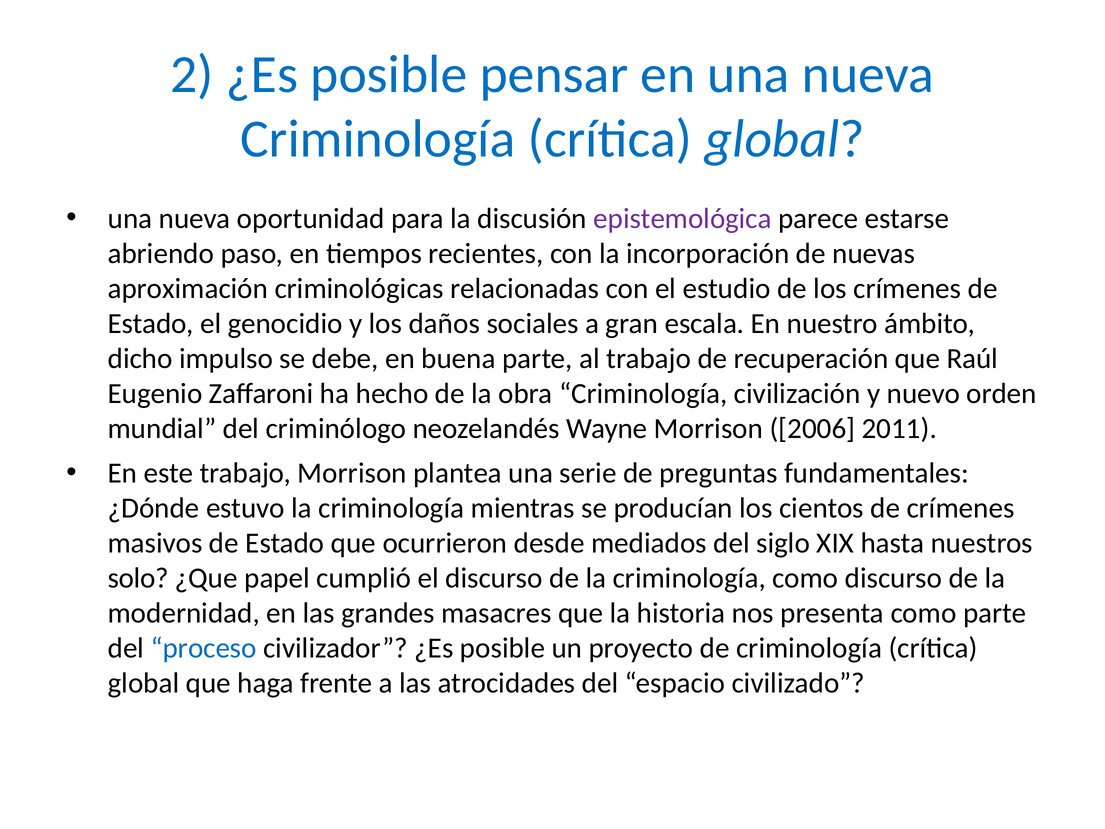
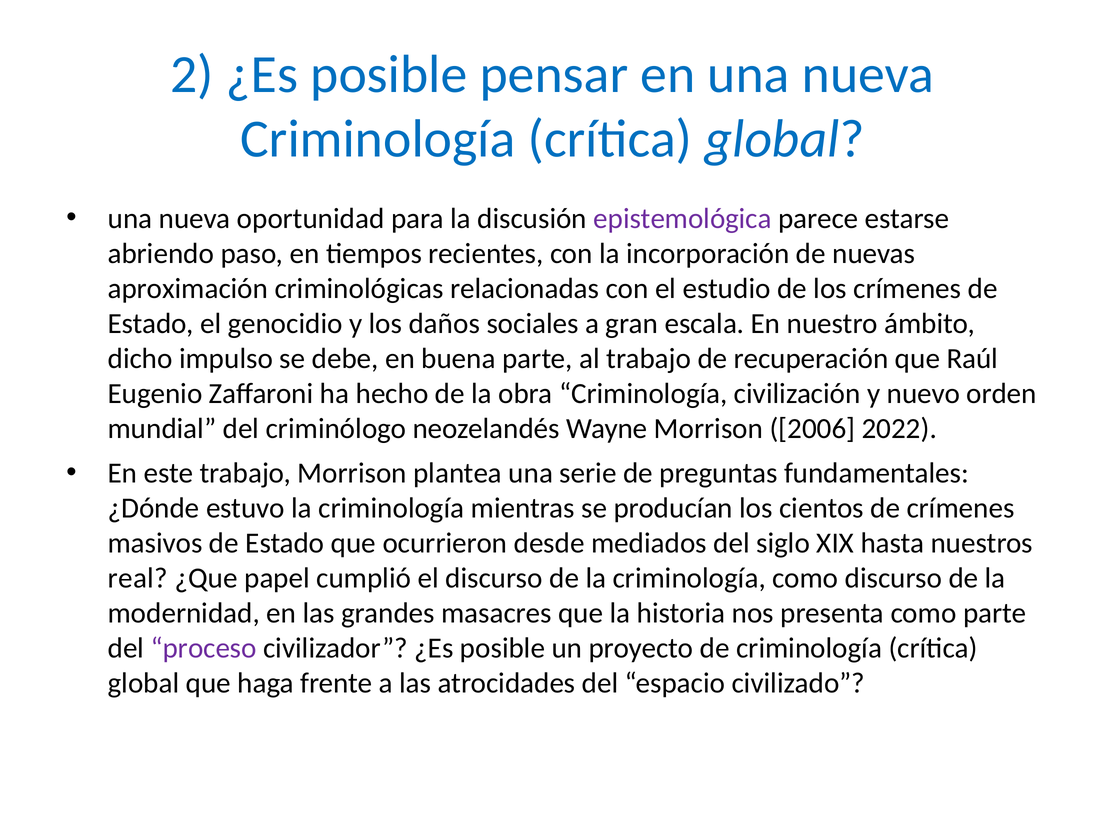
2011: 2011 -> 2022 (899, 428)
solo: solo -> real (138, 578)
proceso colour: blue -> purple (204, 648)
